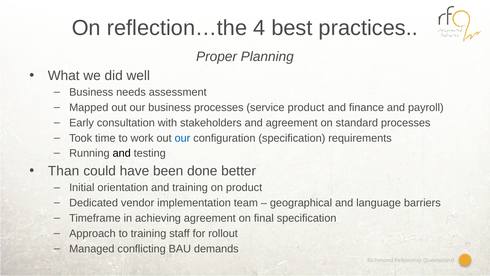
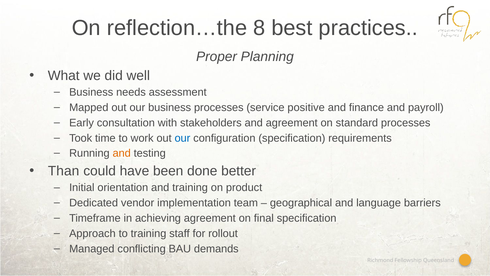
4: 4 -> 8 (259, 28)
service product: product -> positive (306, 107)
and colour: black -> orange (122, 153)
